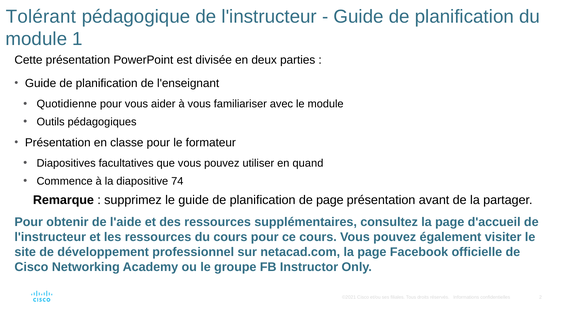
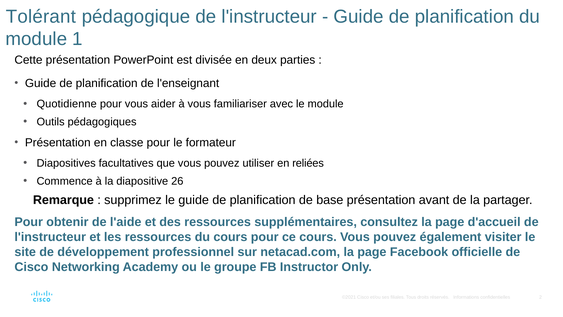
quand: quand -> reliées (308, 163)
74: 74 -> 26 (177, 181)
de page: page -> base (330, 200)
